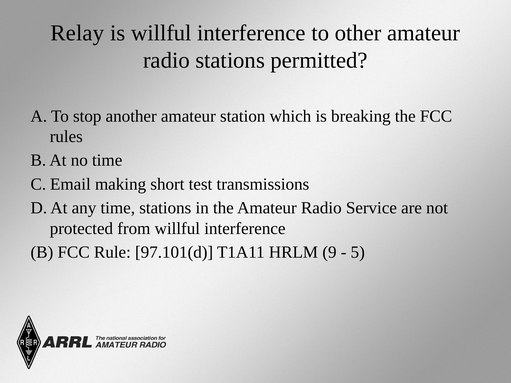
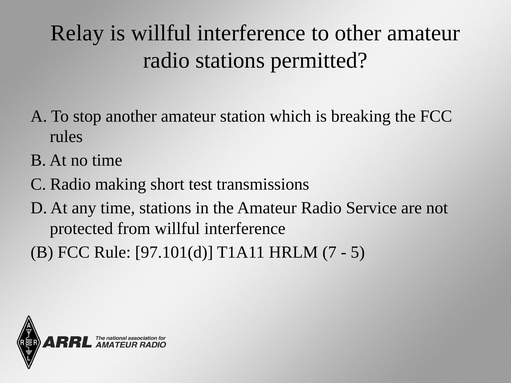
C Email: Email -> Radio (70, 184)
9: 9 -> 7 (329, 252)
